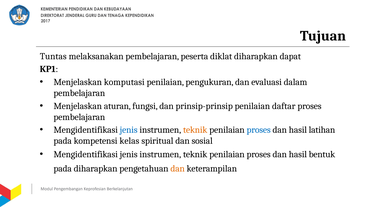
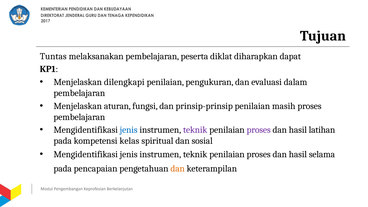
komputasi: komputasi -> dilengkapi (124, 82)
daftar: daftar -> masih (284, 106)
teknik colour: orange -> purple (195, 130)
proses colour: blue -> purple (259, 130)
bentuk: bentuk -> selama (322, 154)
pada diharapkan: diharapkan -> pencapaian (96, 169)
